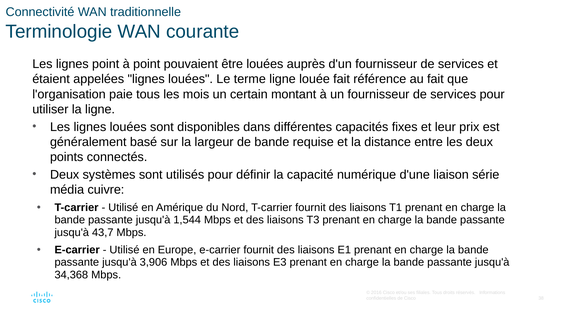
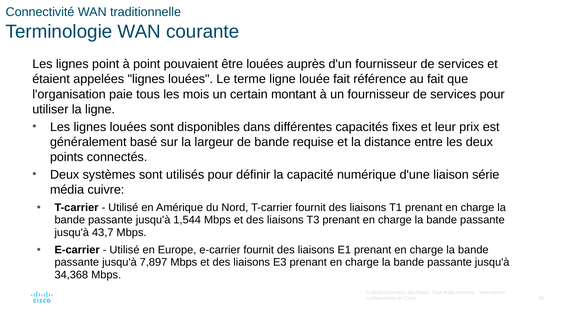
3,906: 3,906 -> 7,897 (153, 262)
